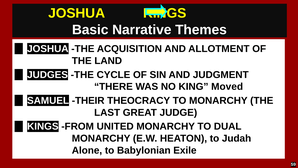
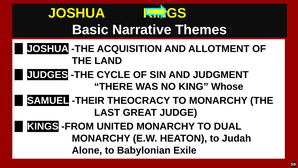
Moved: Moved -> Whose (227, 86)
